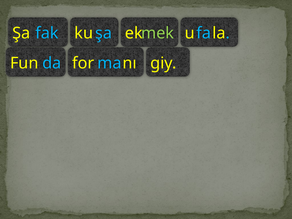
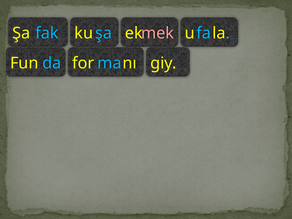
mek colour: light green -> pink (158, 33)
